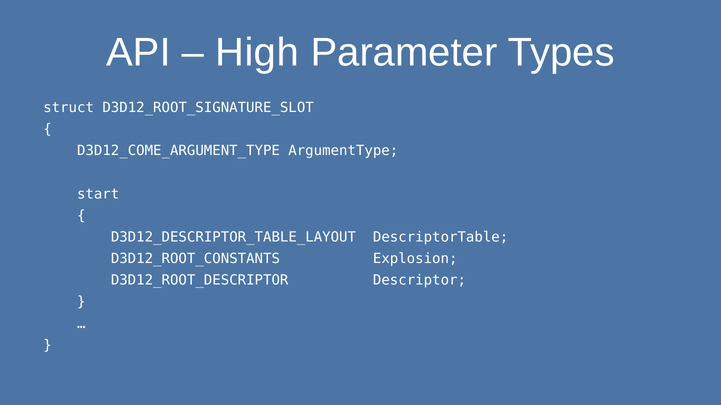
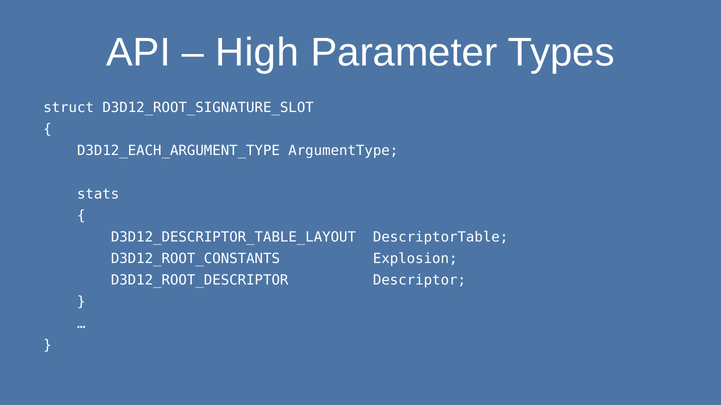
D3D12_COME_ARGUMENT_TYPE: D3D12_COME_ARGUMENT_TYPE -> D3D12_EACH_ARGUMENT_TYPE (178, 151)
start: start -> stats (98, 194)
